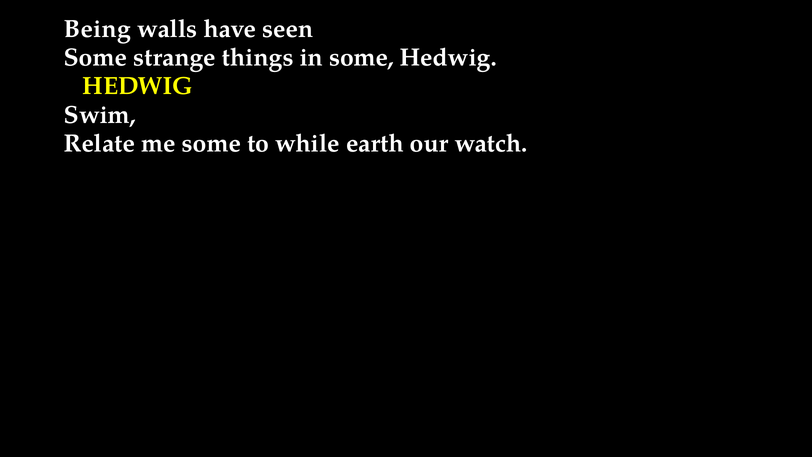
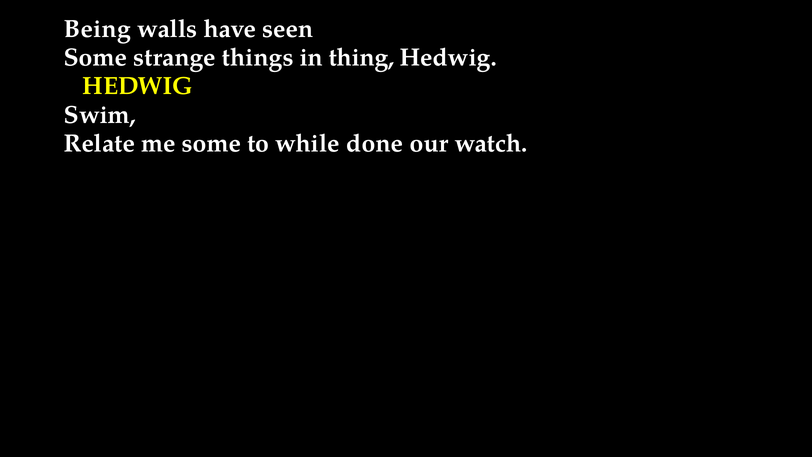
in some: some -> thing (362, 58)
earth: earth -> done (375, 143)
